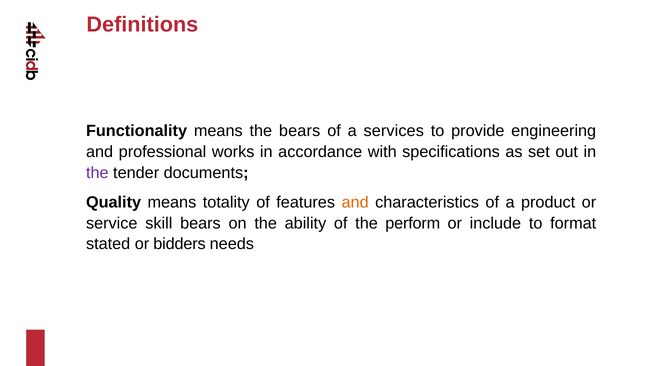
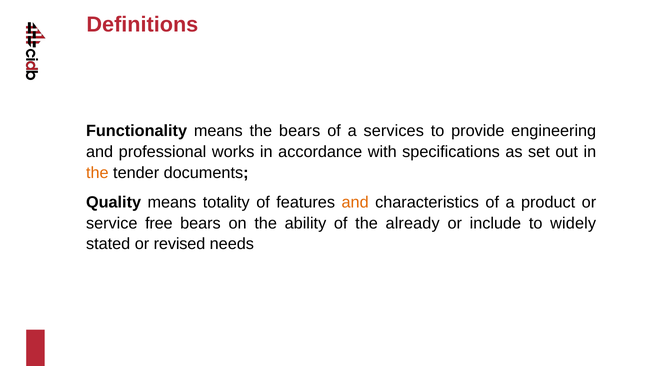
the colour: purple -> orange (97, 173)
skill: skill -> free (159, 223)
perform: perform -> already (413, 223)
format: format -> widely (573, 223)
bidders: bidders -> revised (180, 244)
